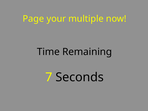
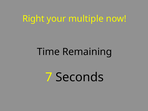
Page: Page -> Right (33, 19)
